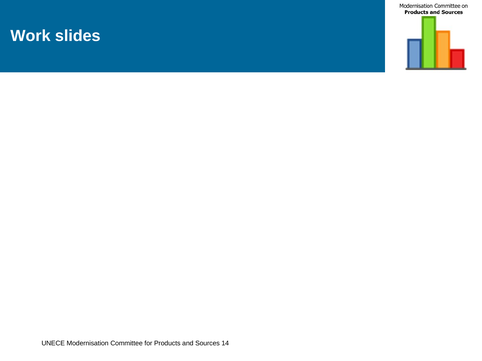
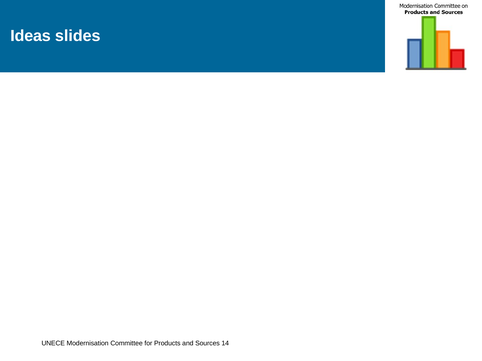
Work: Work -> Ideas (31, 36)
